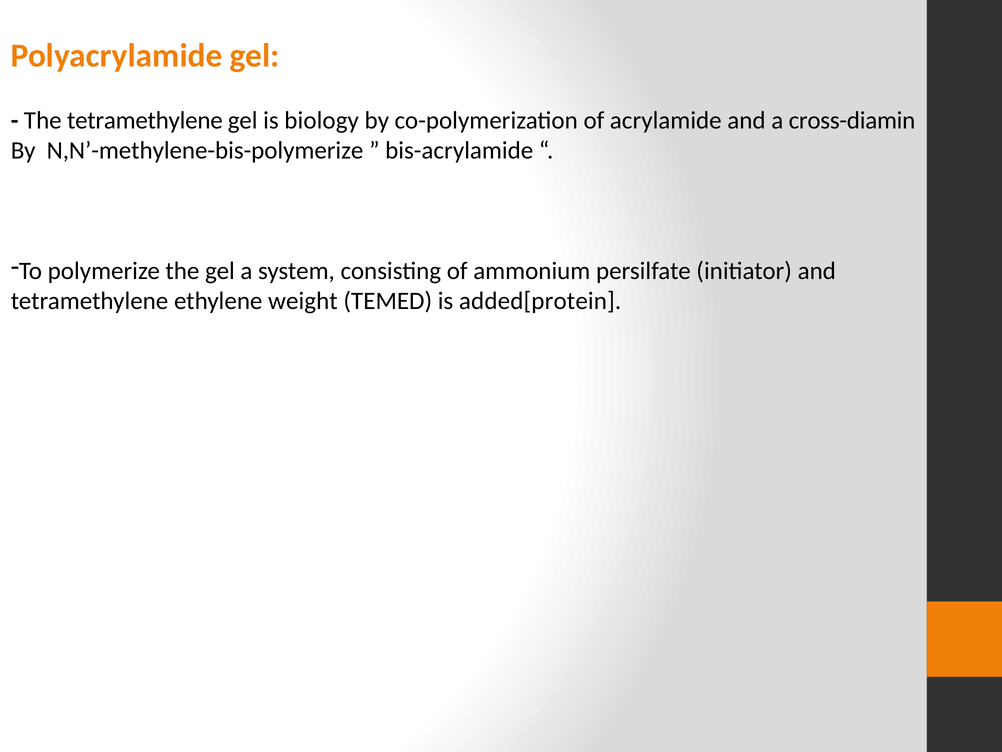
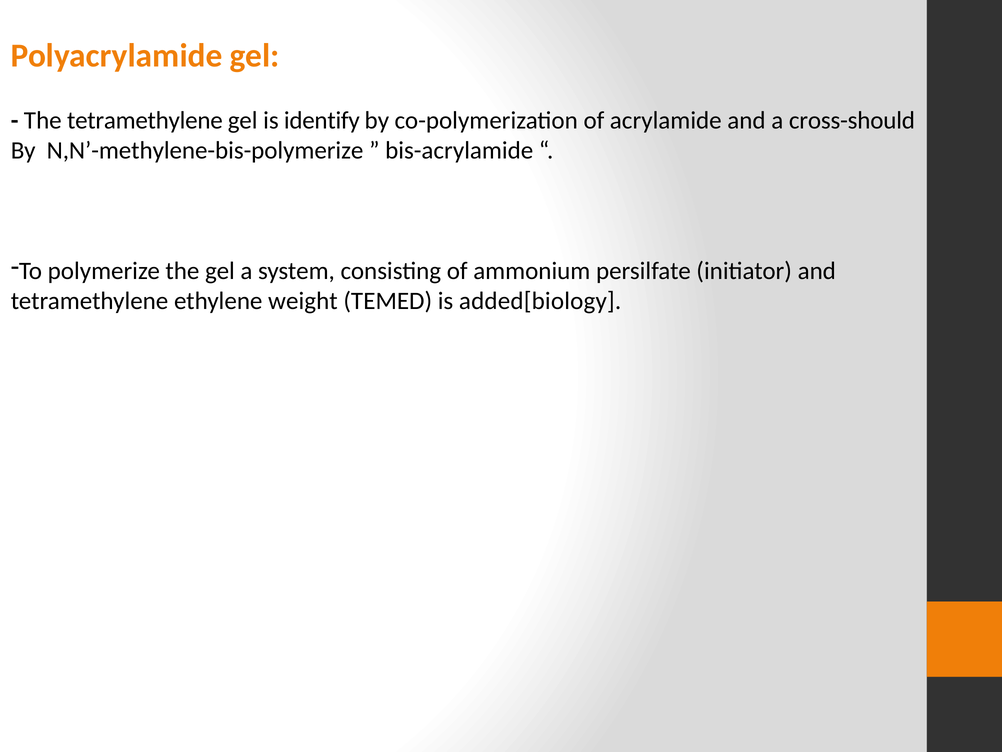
biology: biology -> identify (322, 120)
cross-diamin: cross-diamin -> cross-should (852, 120)
added[protein: added[protein -> added[biology (540, 301)
